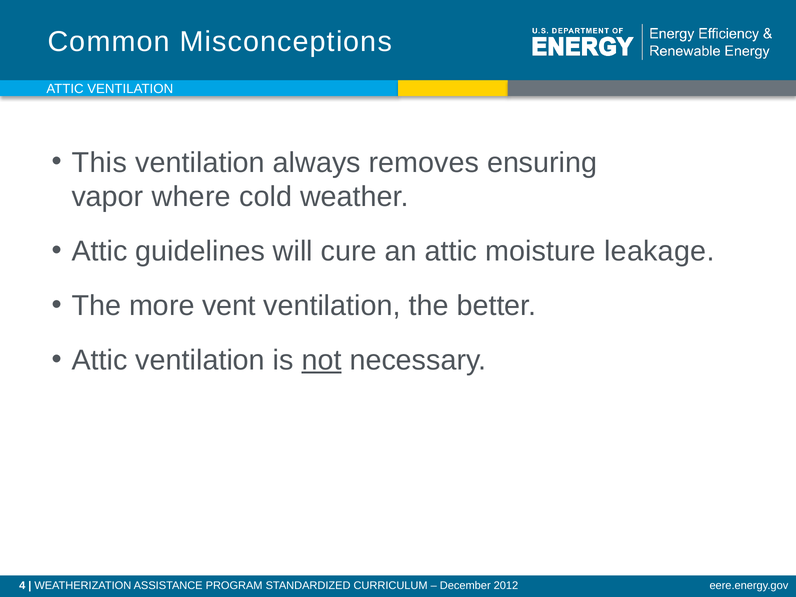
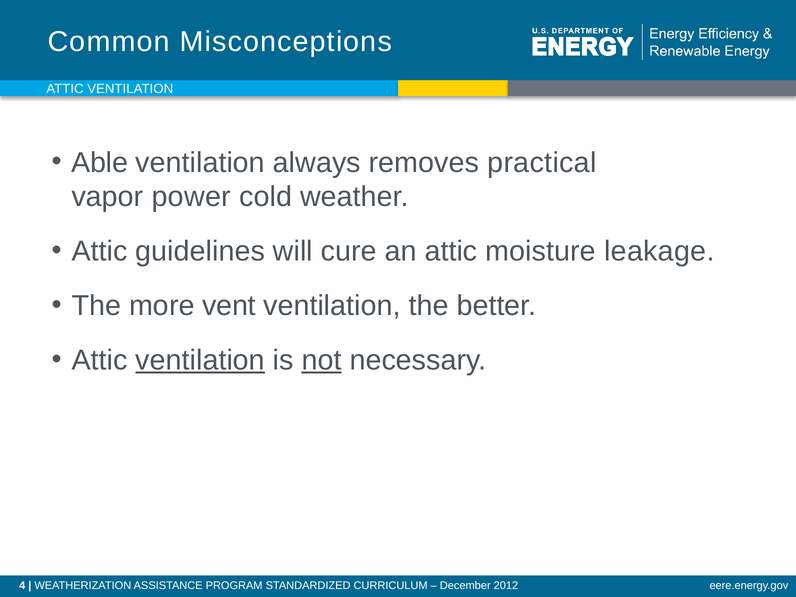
This: This -> Able (100, 163)
ensuring: ensuring -> practical (542, 163)
where: where -> power (191, 197)
ventilation underline: none -> present (200, 360)
